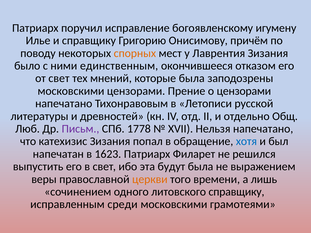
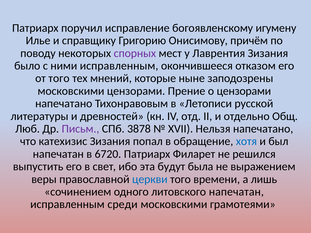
спорных colour: orange -> purple (135, 53)
ними единственным: единственным -> исправленным (119, 66)
от свет: свет -> того (59, 78)
которые была: была -> ныне (192, 78)
1778: 1778 -> 3878 (139, 129)
1623: 1623 -> 6720 (108, 154)
церкви colour: orange -> blue (150, 179)
литовского справщику: справщику -> напечатан (236, 192)
